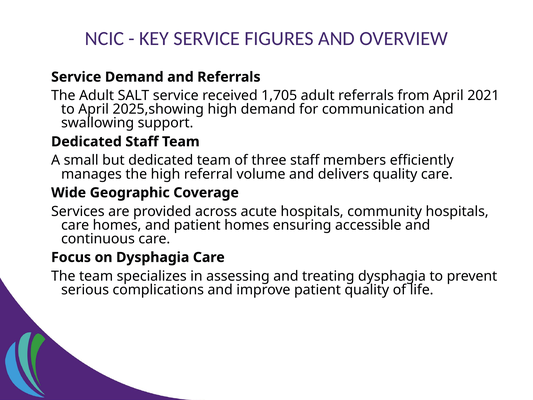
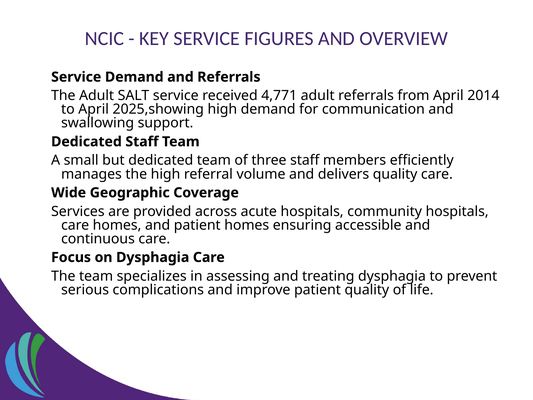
1,705: 1,705 -> 4,771 (279, 96)
2021: 2021 -> 2014 (483, 96)
